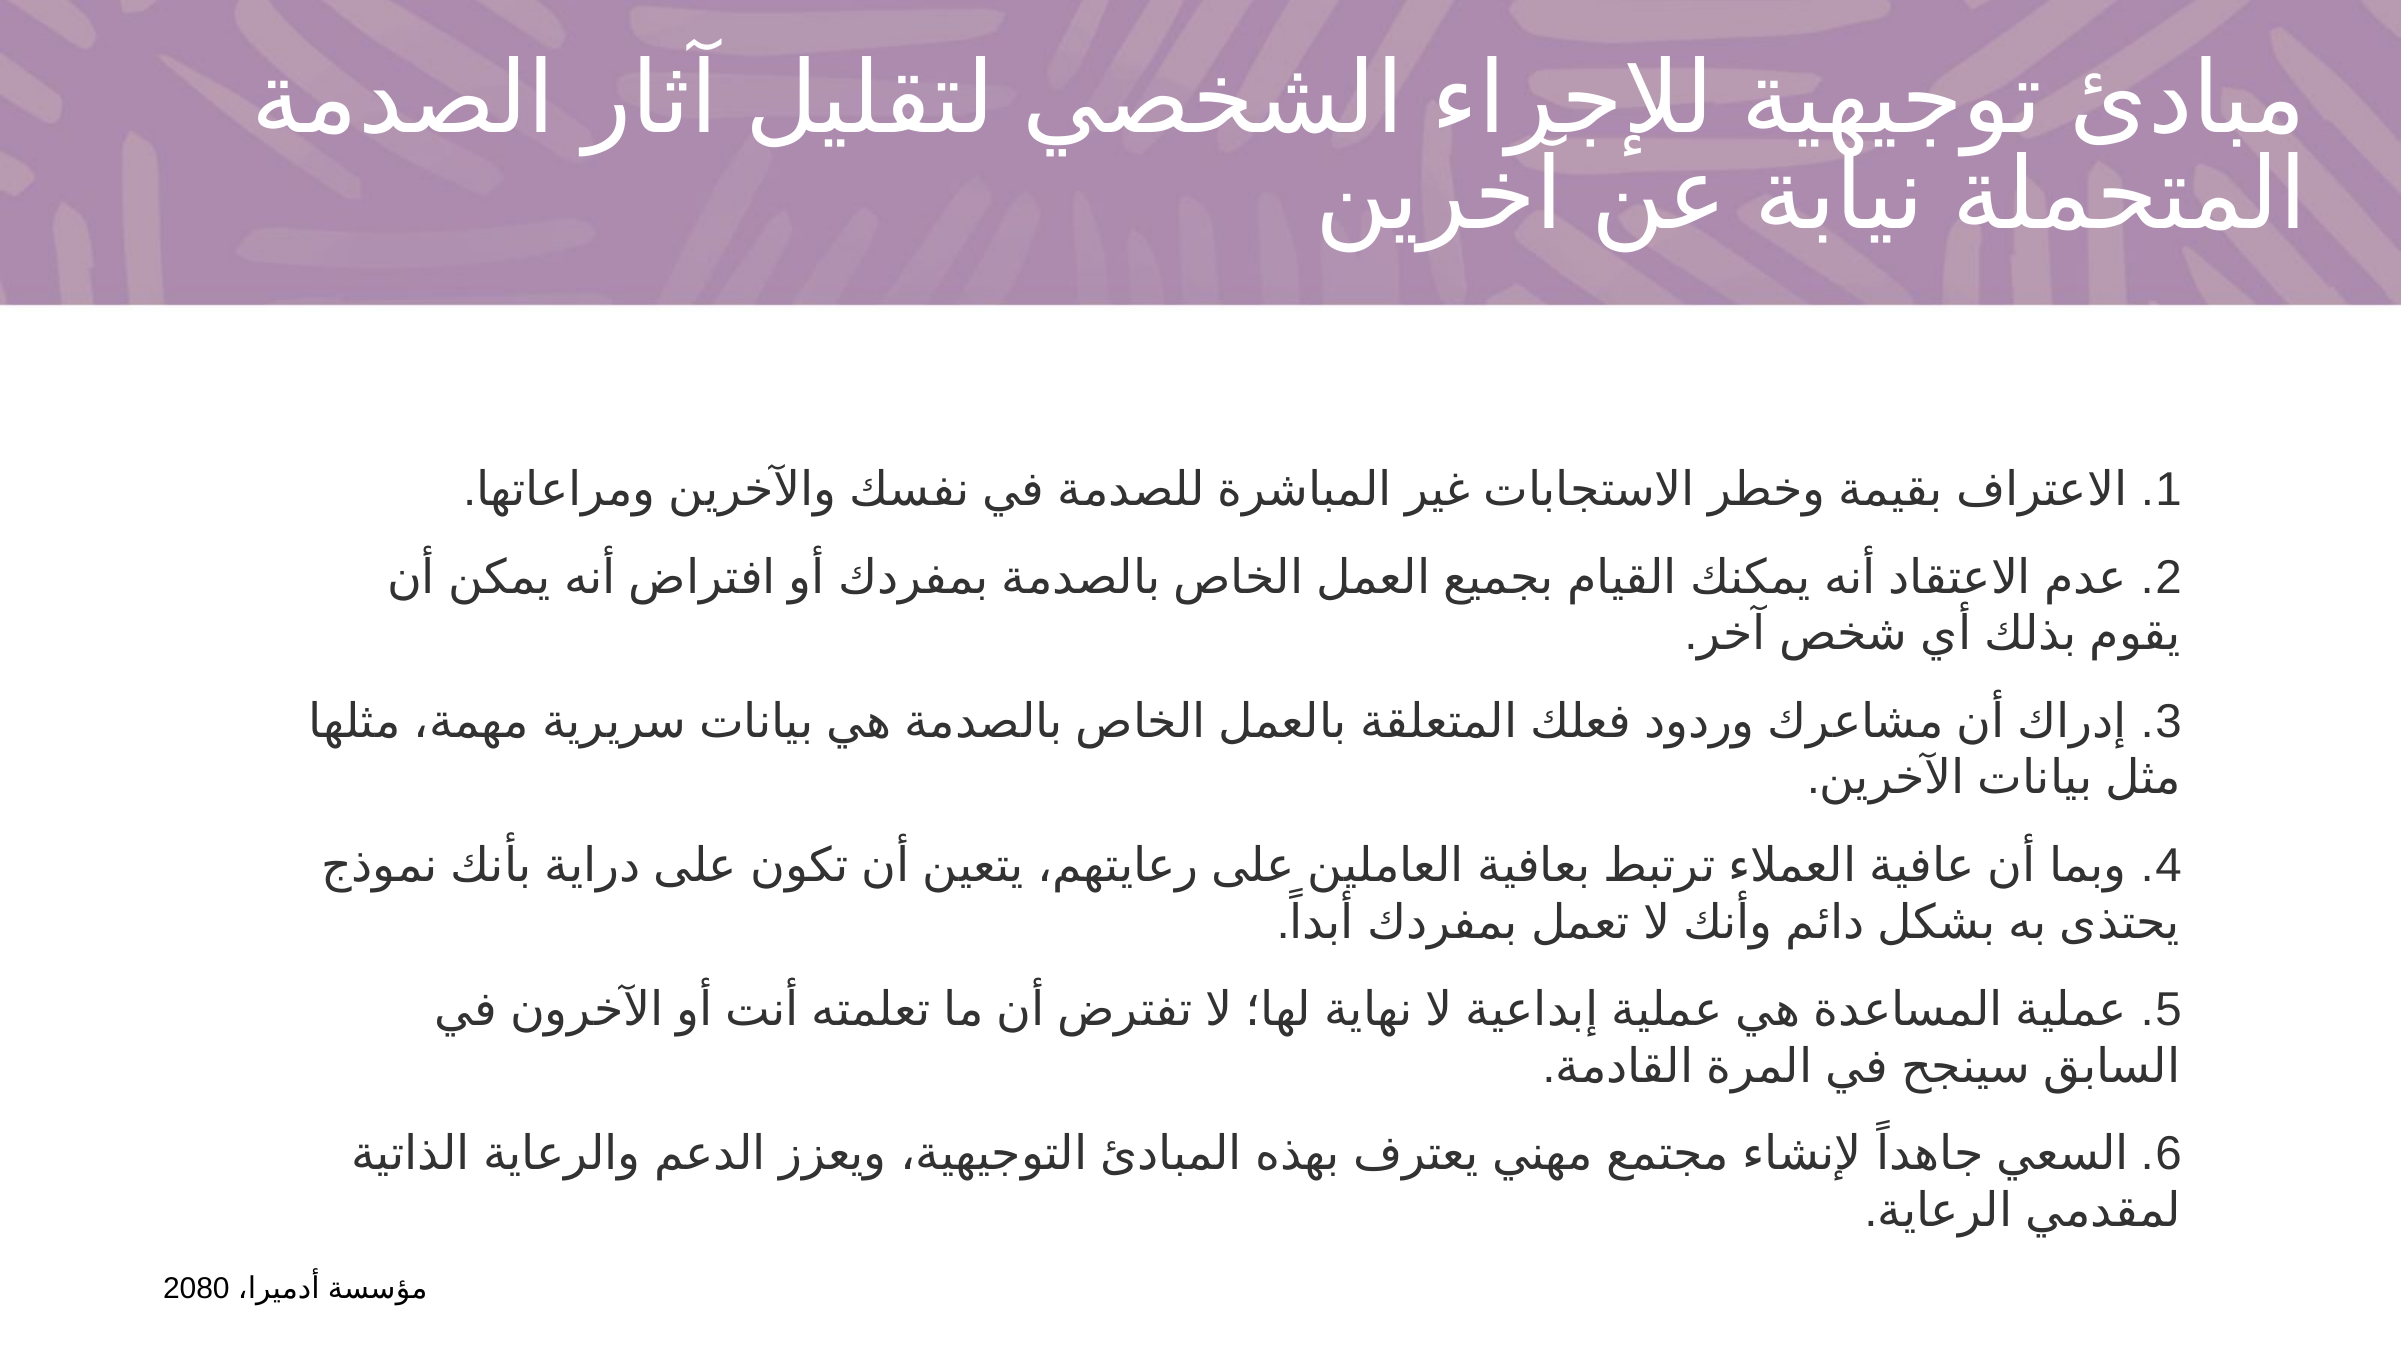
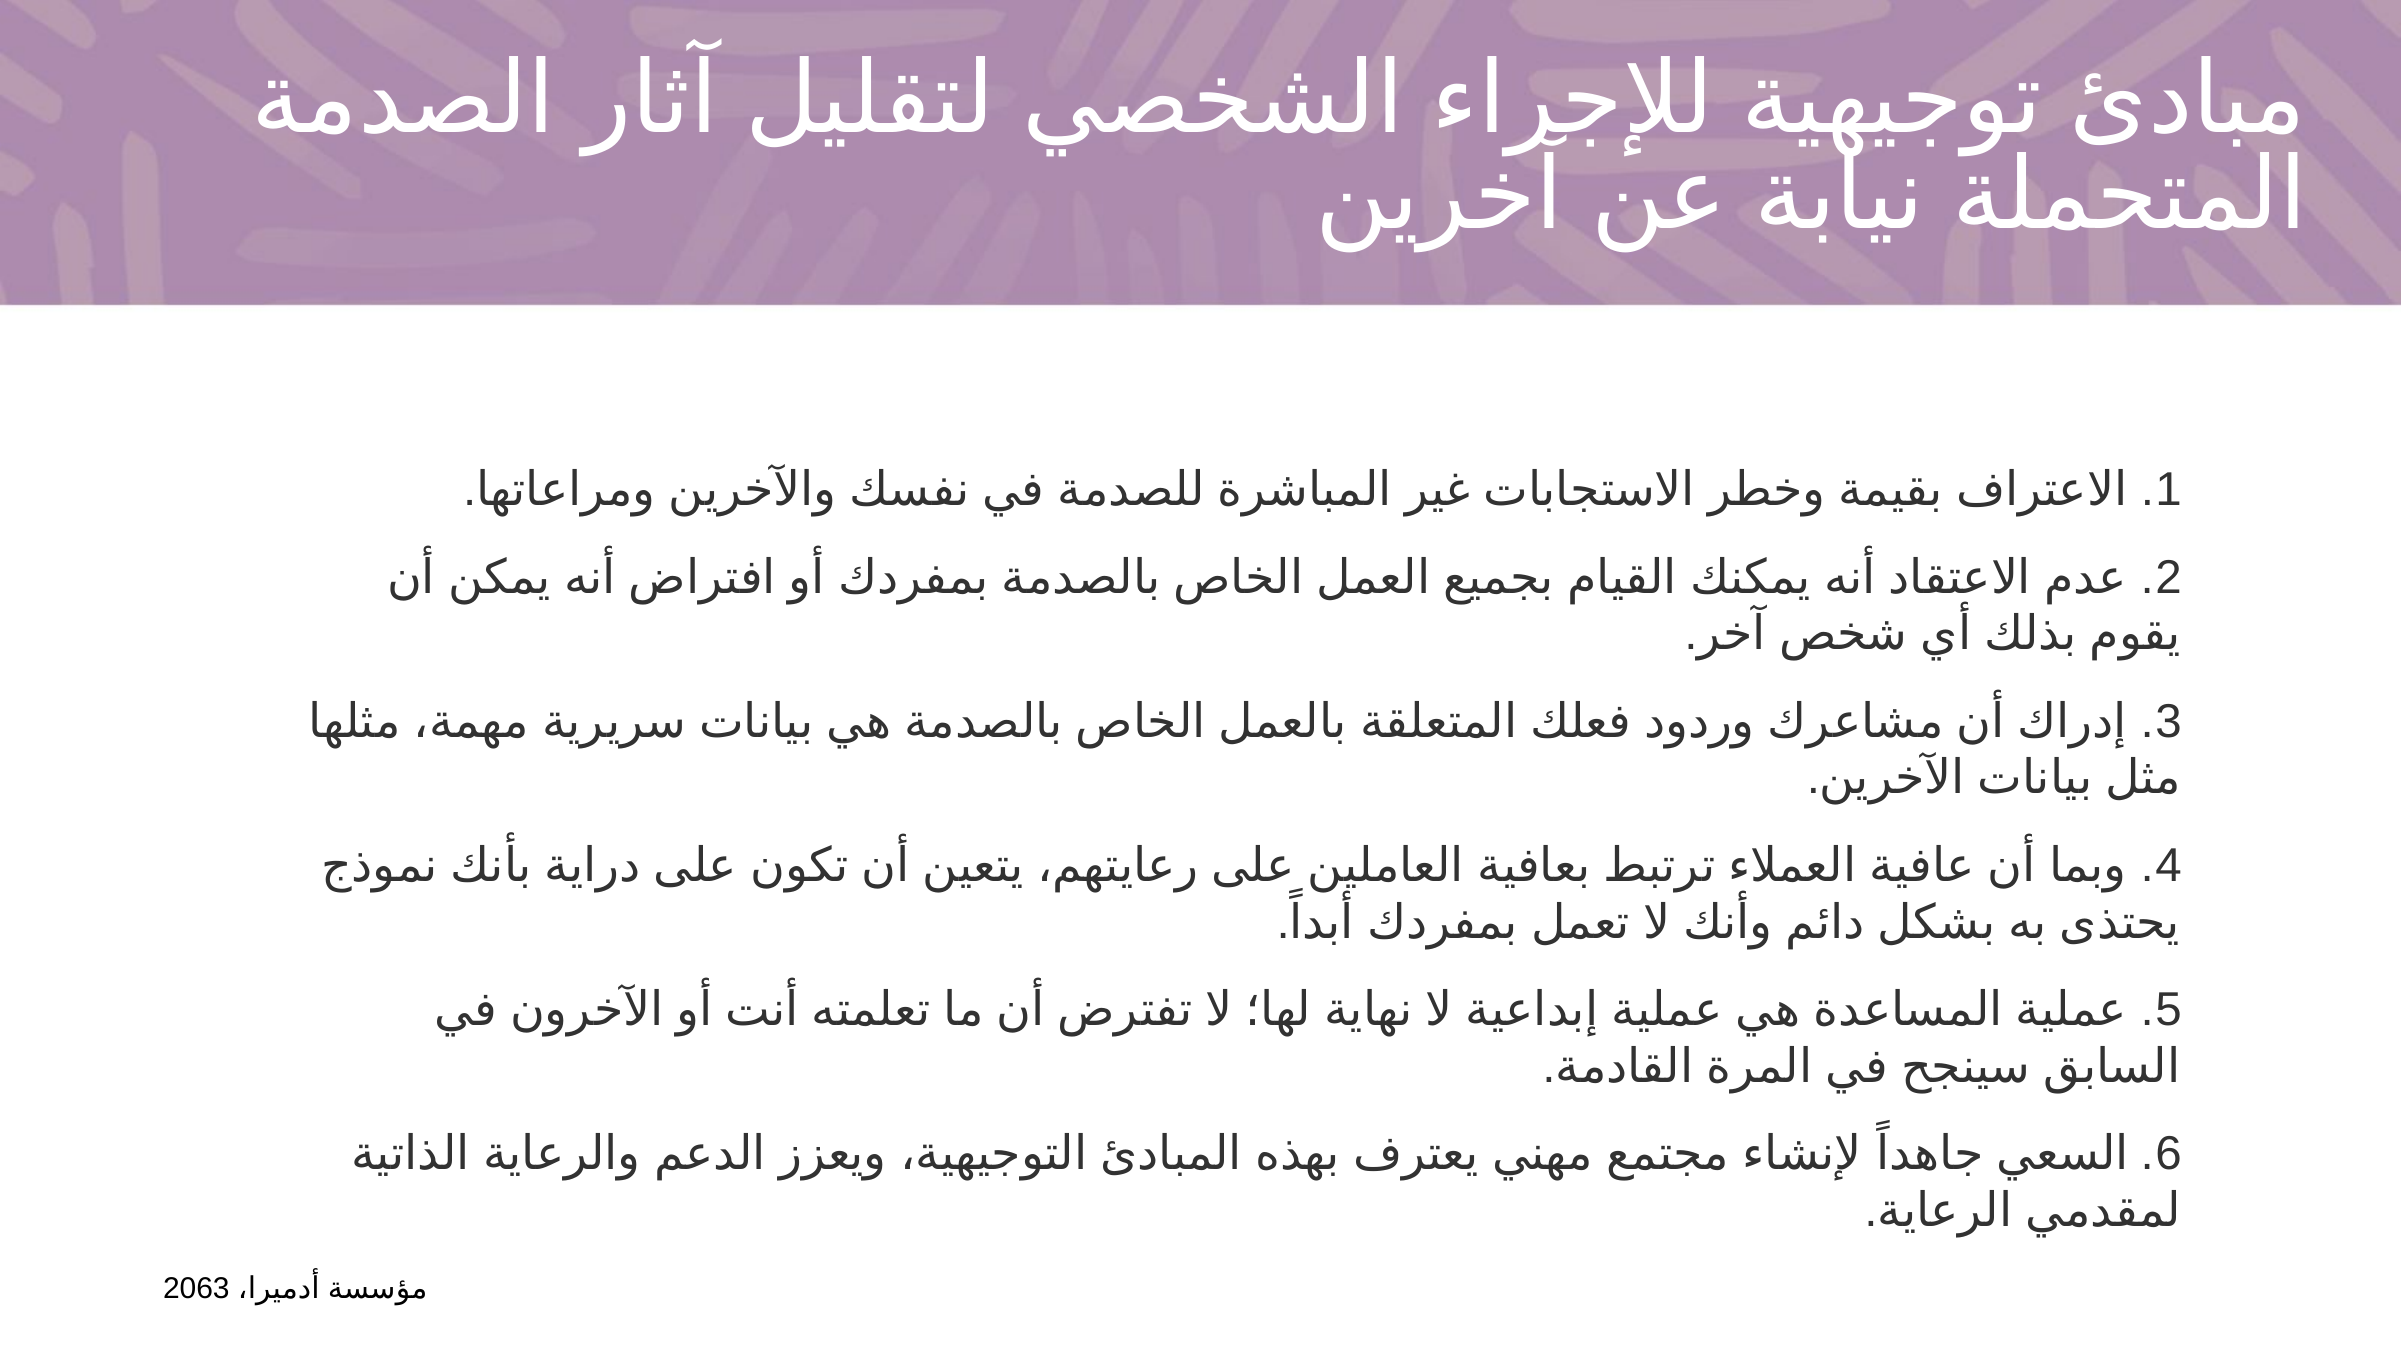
2080: 2080 -> 2063 (196, 1289)
